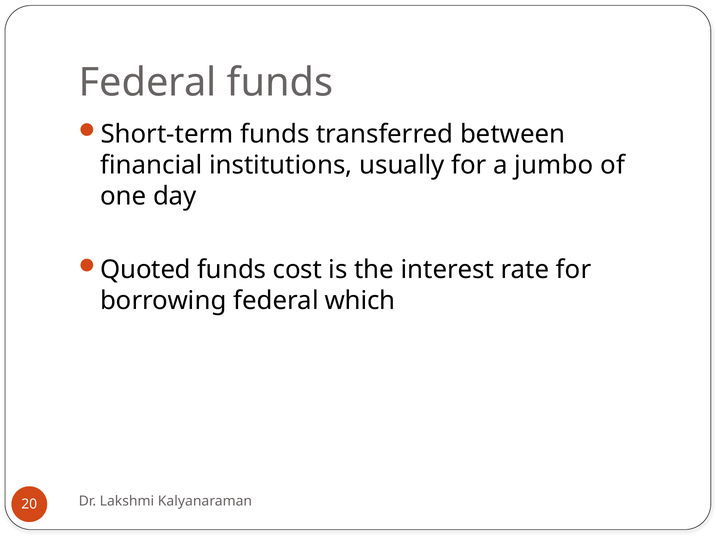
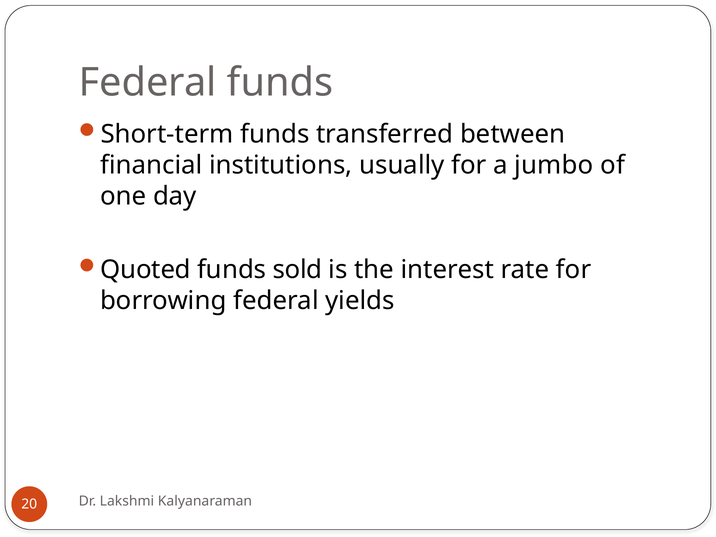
cost: cost -> sold (297, 270)
which: which -> yields (360, 301)
